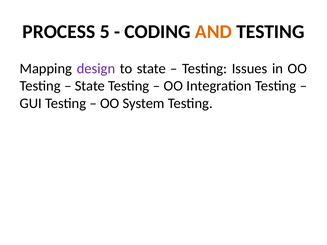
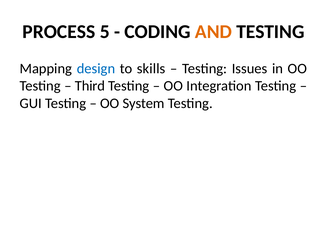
design colour: purple -> blue (96, 69)
to state: state -> skills (151, 69)
State: State -> Third (90, 86)
